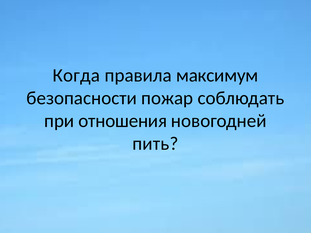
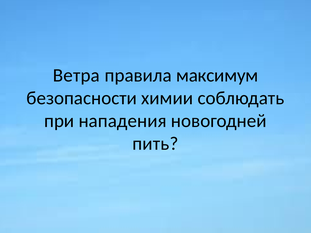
Когда: Когда -> Ветра (76, 75)
пожар: пожар -> химии (167, 98)
отношения: отношения -> нападения (123, 121)
